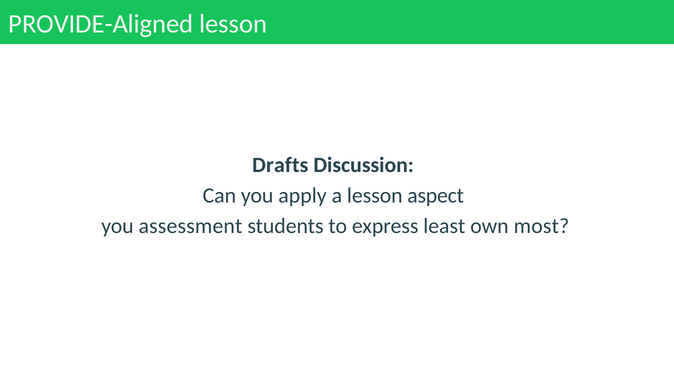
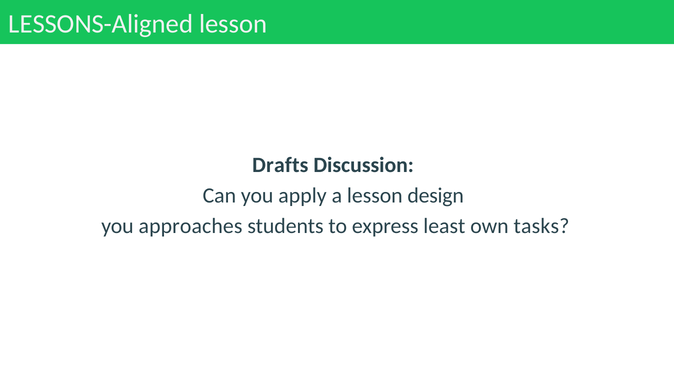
PROVIDE-Aligned: PROVIDE-Aligned -> LESSONS-Aligned (101, 24)
aspect: aspect -> design (436, 196)
assessment: assessment -> approaches (191, 226)
most: most -> tasks (541, 226)
